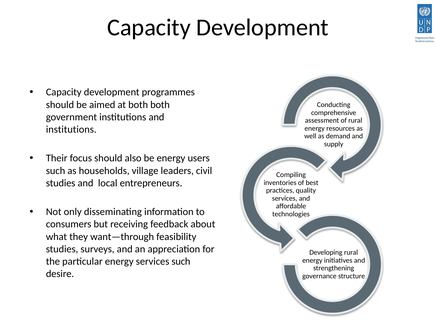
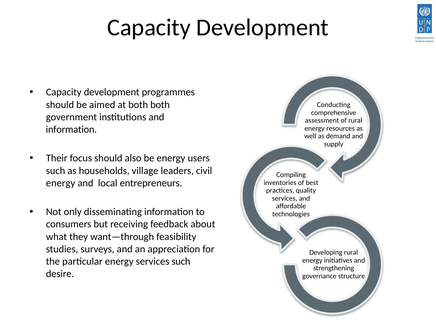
institutions: institutions -> information (71, 129)
studies: studies -> energy (61, 183)
